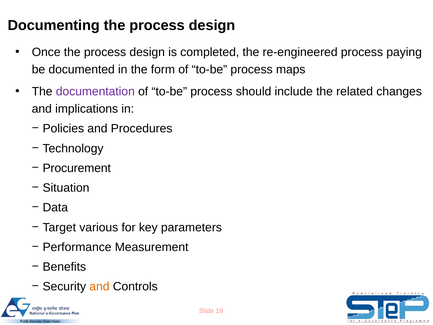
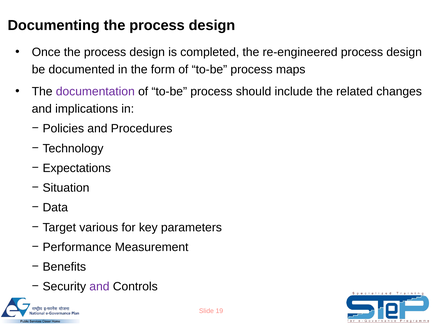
re-engineered process paying: paying -> design (404, 52)
Procurement: Procurement -> Expectations (77, 168)
and colour: orange -> purple (99, 286)
